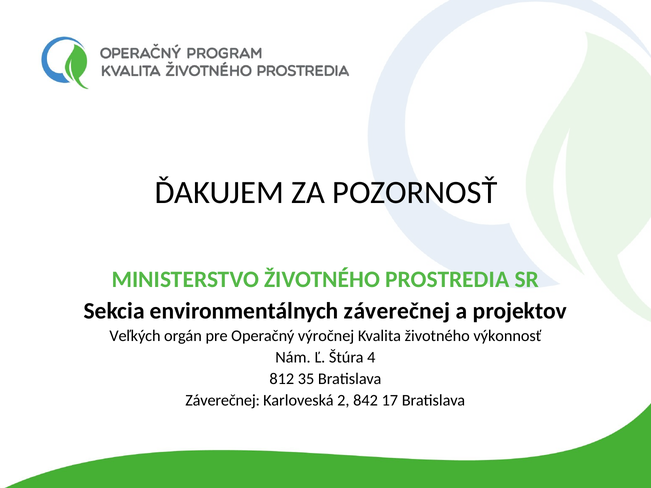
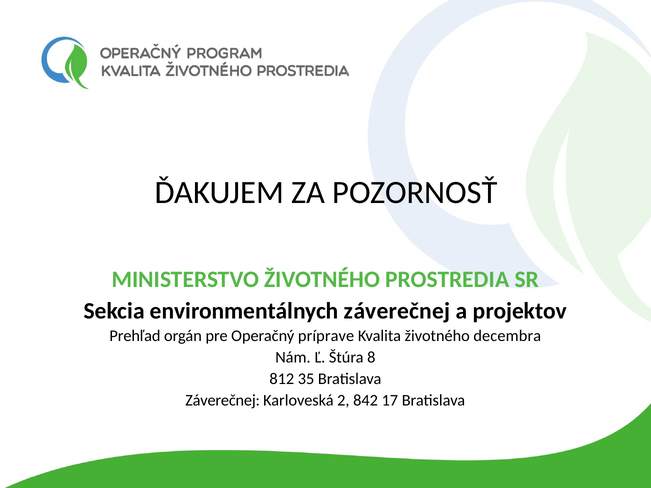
Veľkých: Veľkých -> Prehľad (135, 336)
výročnej: výročnej -> príprave (326, 336)
výkonnosť: výkonnosť -> decembra (507, 336)
4: 4 -> 8 (371, 358)
